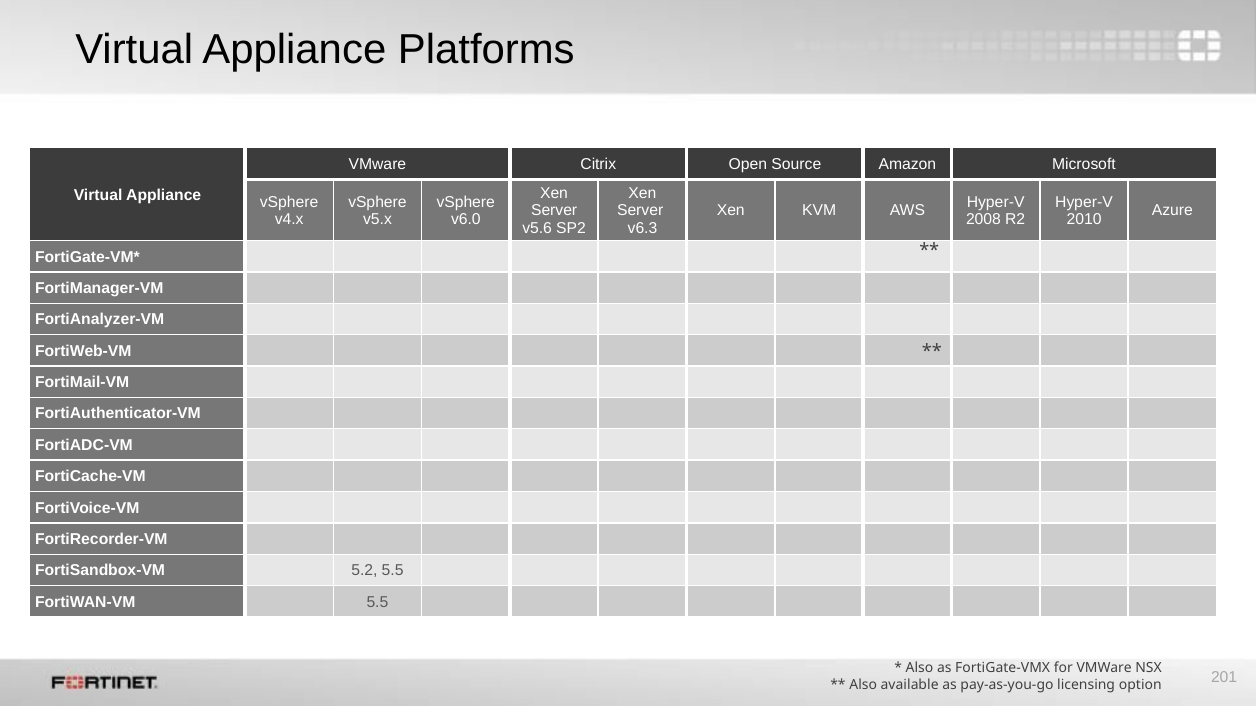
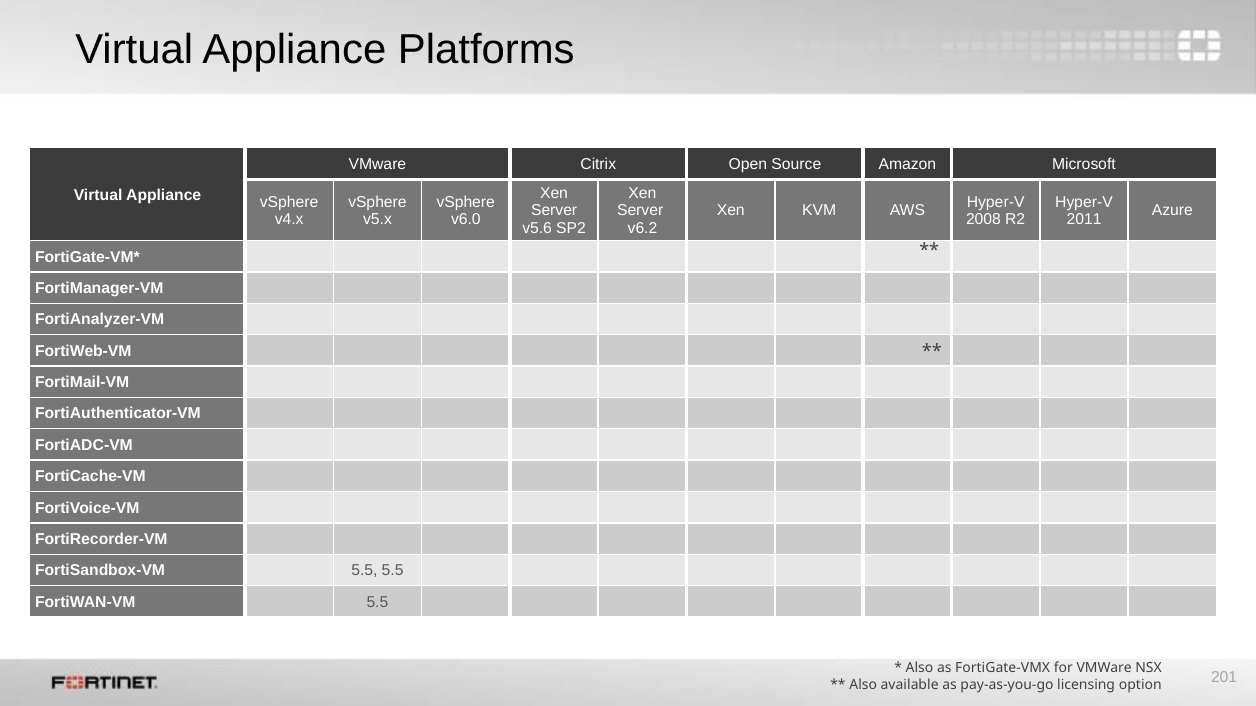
2010: 2010 -> 2011 (1084, 220)
v6.3: v6.3 -> v6.2 (642, 229)
FortiSandbox-VM 5.2: 5.2 -> 5.5 (364, 571)
